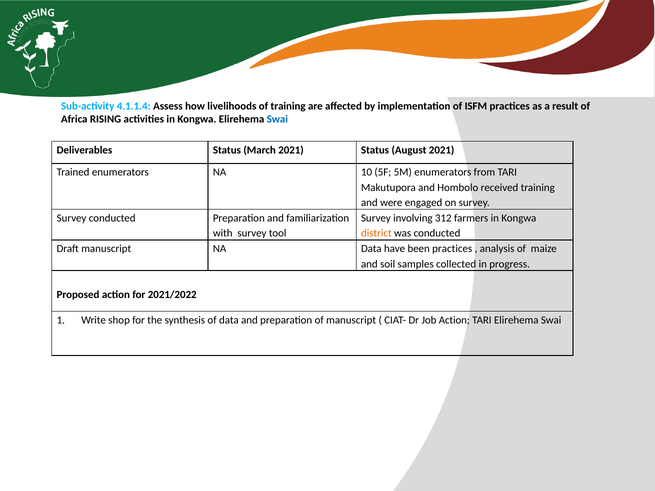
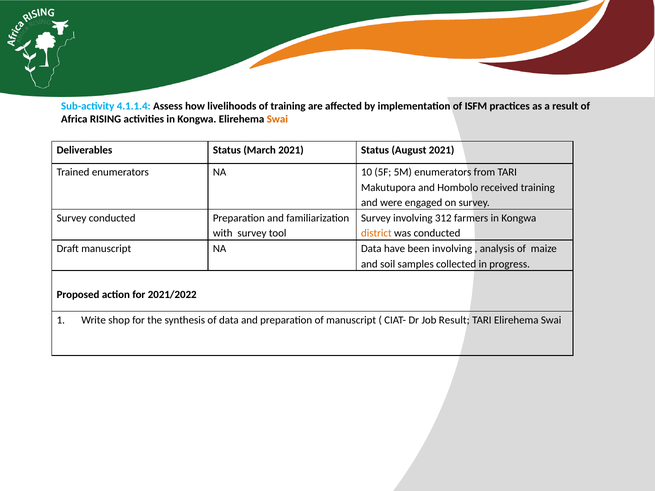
Swai colour: blue -> orange (277, 119)
been practices: practices -> involving (452, 249)
Job Action: Action -> Result (454, 320)
